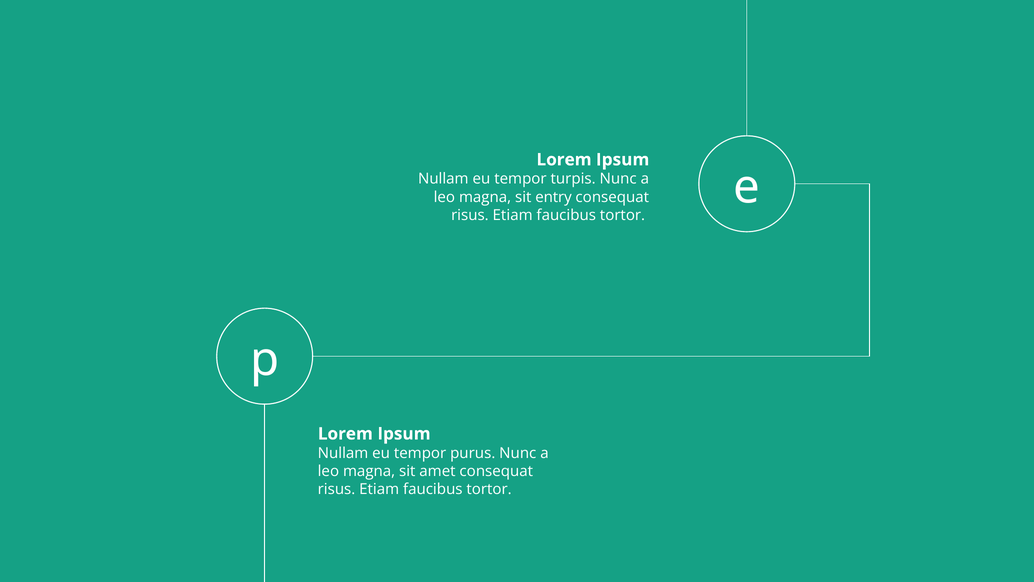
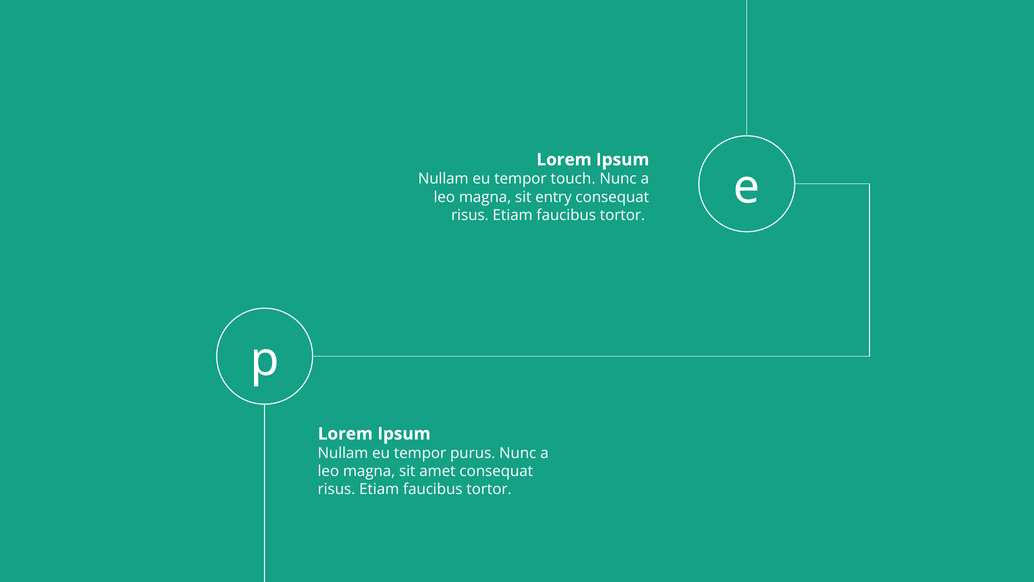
turpis: turpis -> touch (573, 179)
